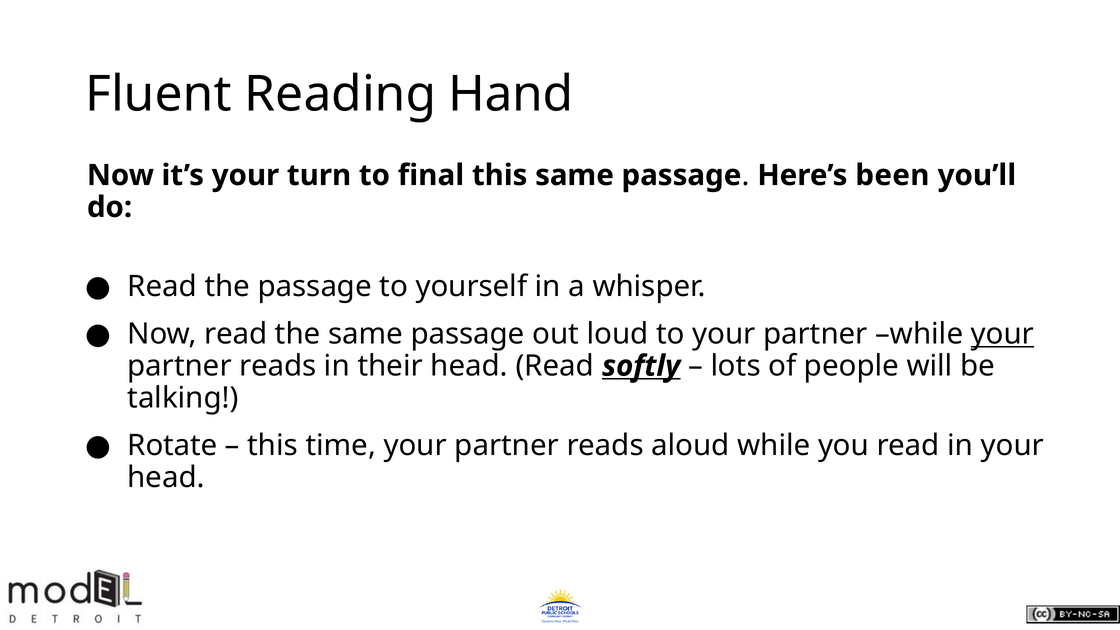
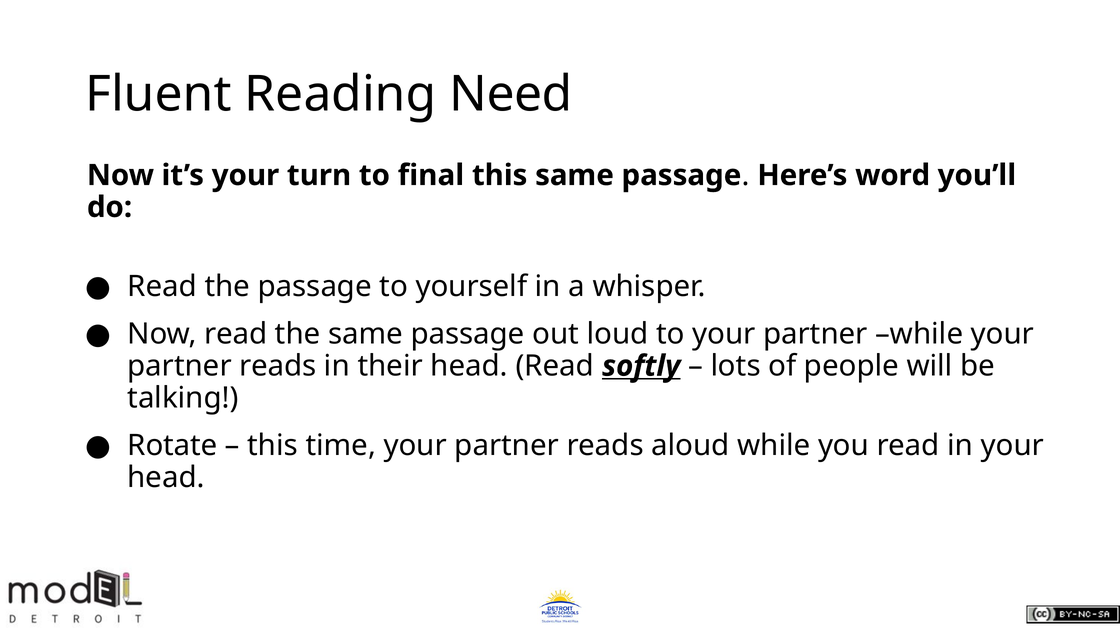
Hand: Hand -> Need (511, 94)
been: been -> word (893, 175)
your underline: present -> none (1002, 334)
